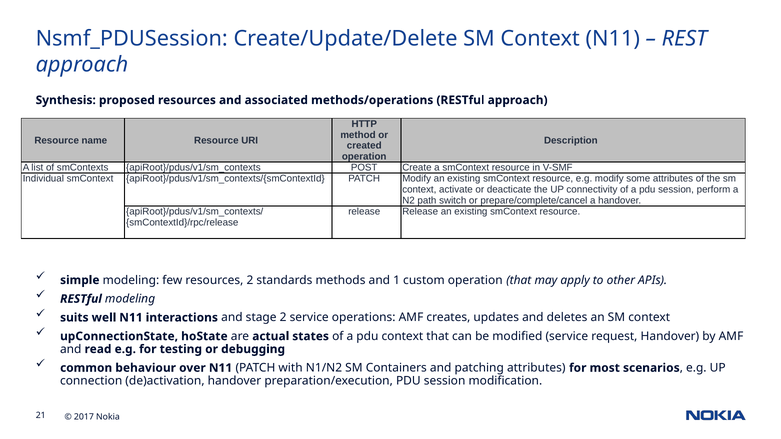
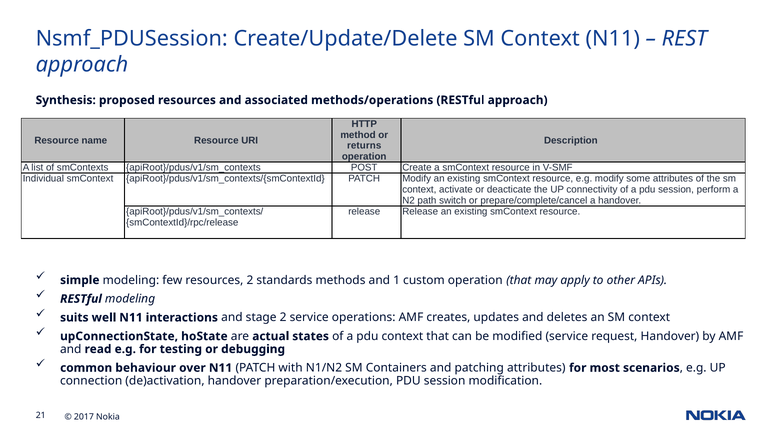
created: created -> returns (364, 146)
